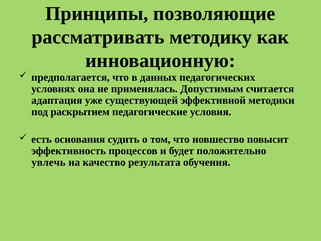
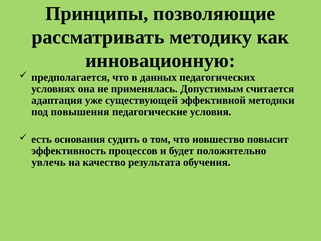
раскрытием: раскрытием -> повышения (80, 112)
